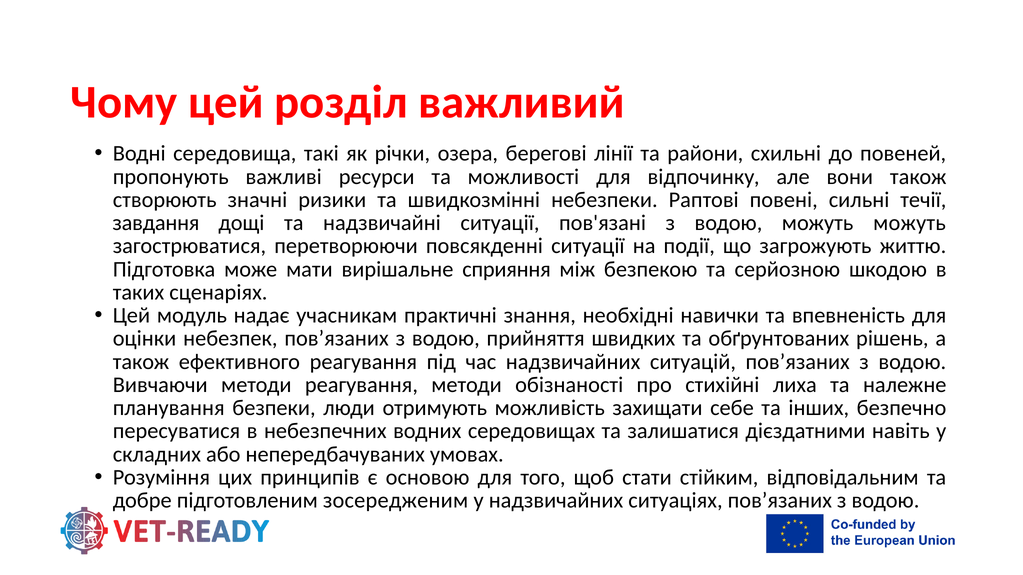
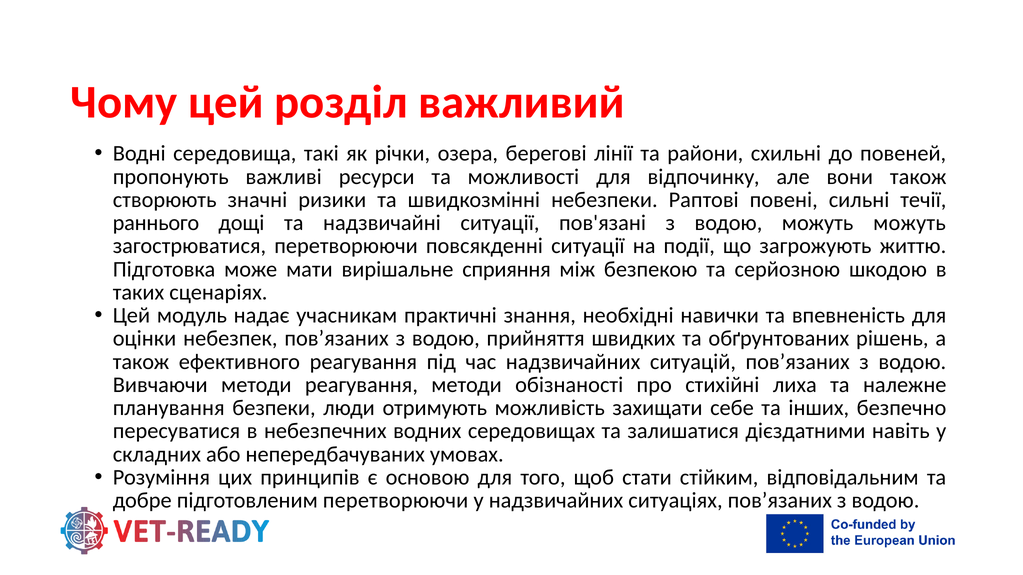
завдання: завдання -> раннього (156, 223)
підготовленим зосередженим: зосередженим -> перетворюючи (396, 501)
